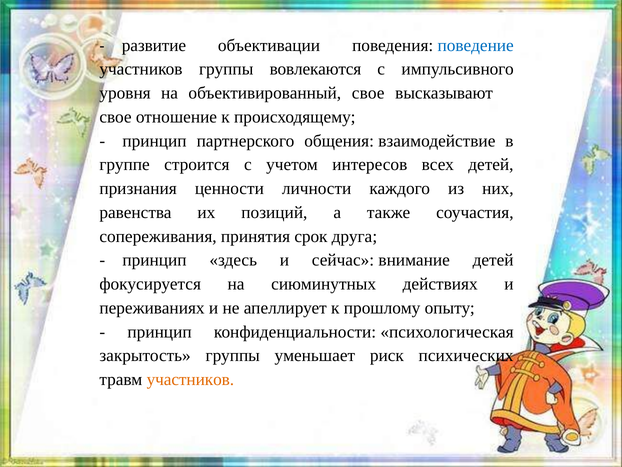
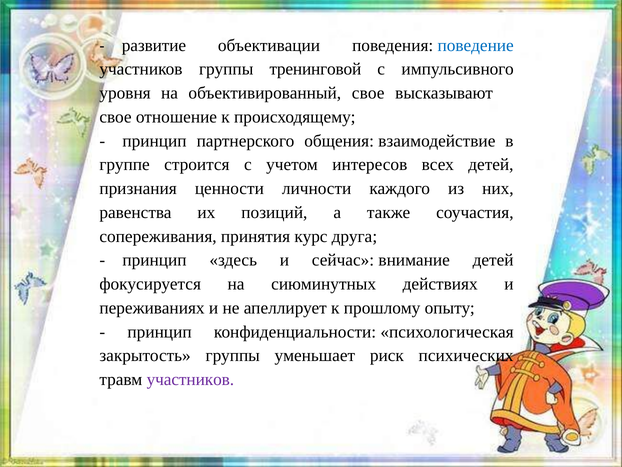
вовлекаются: вовлекаются -> тренинговой (315, 69)
срок: срок -> курс (311, 236)
участников colour: orange -> purple (190, 379)
